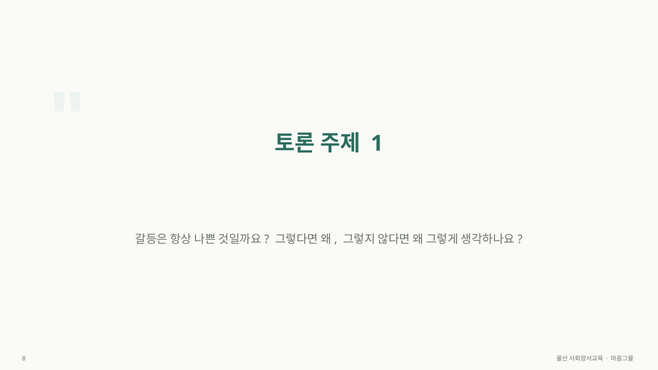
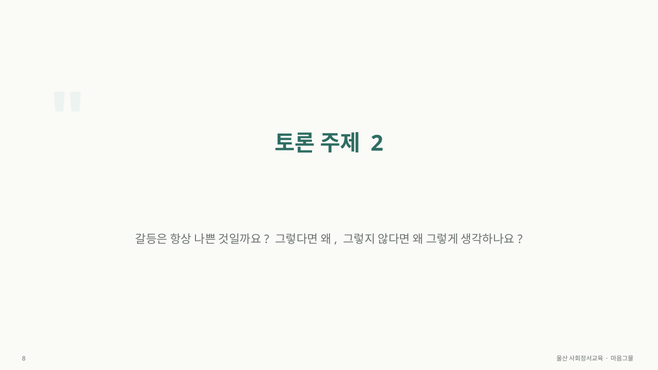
1: 1 -> 2 (377, 143)
